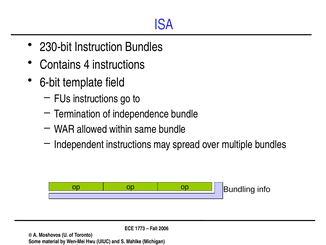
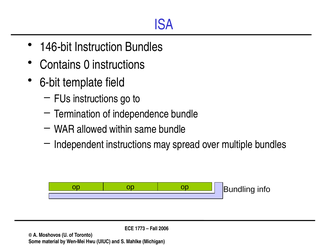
230-bit: 230-bit -> 146-bit (56, 47)
4: 4 -> 0 (87, 65)
